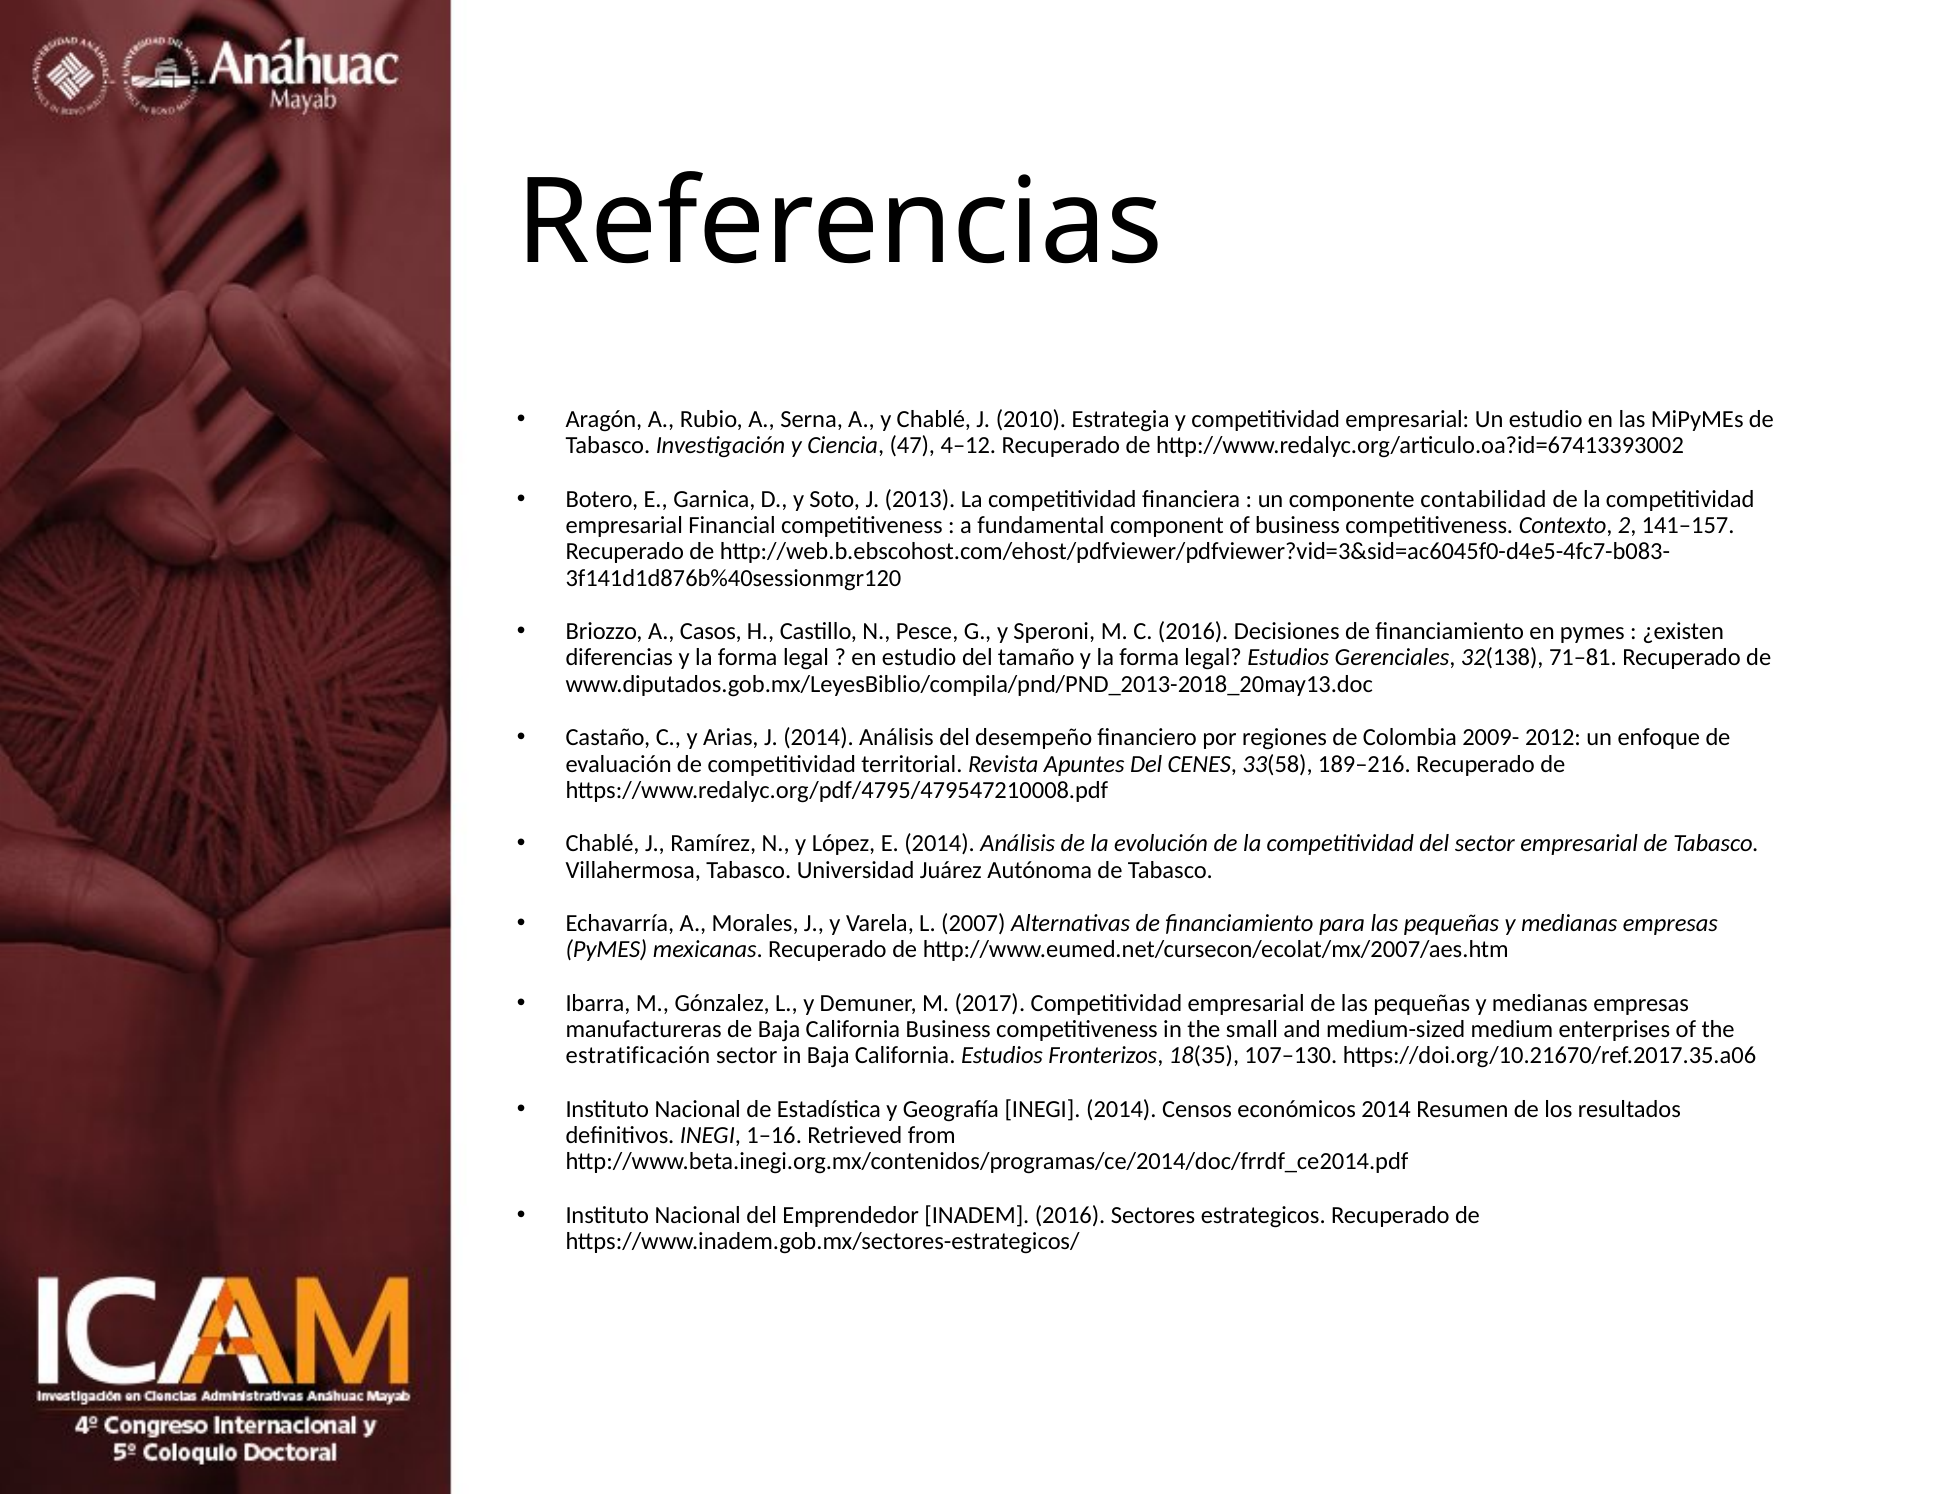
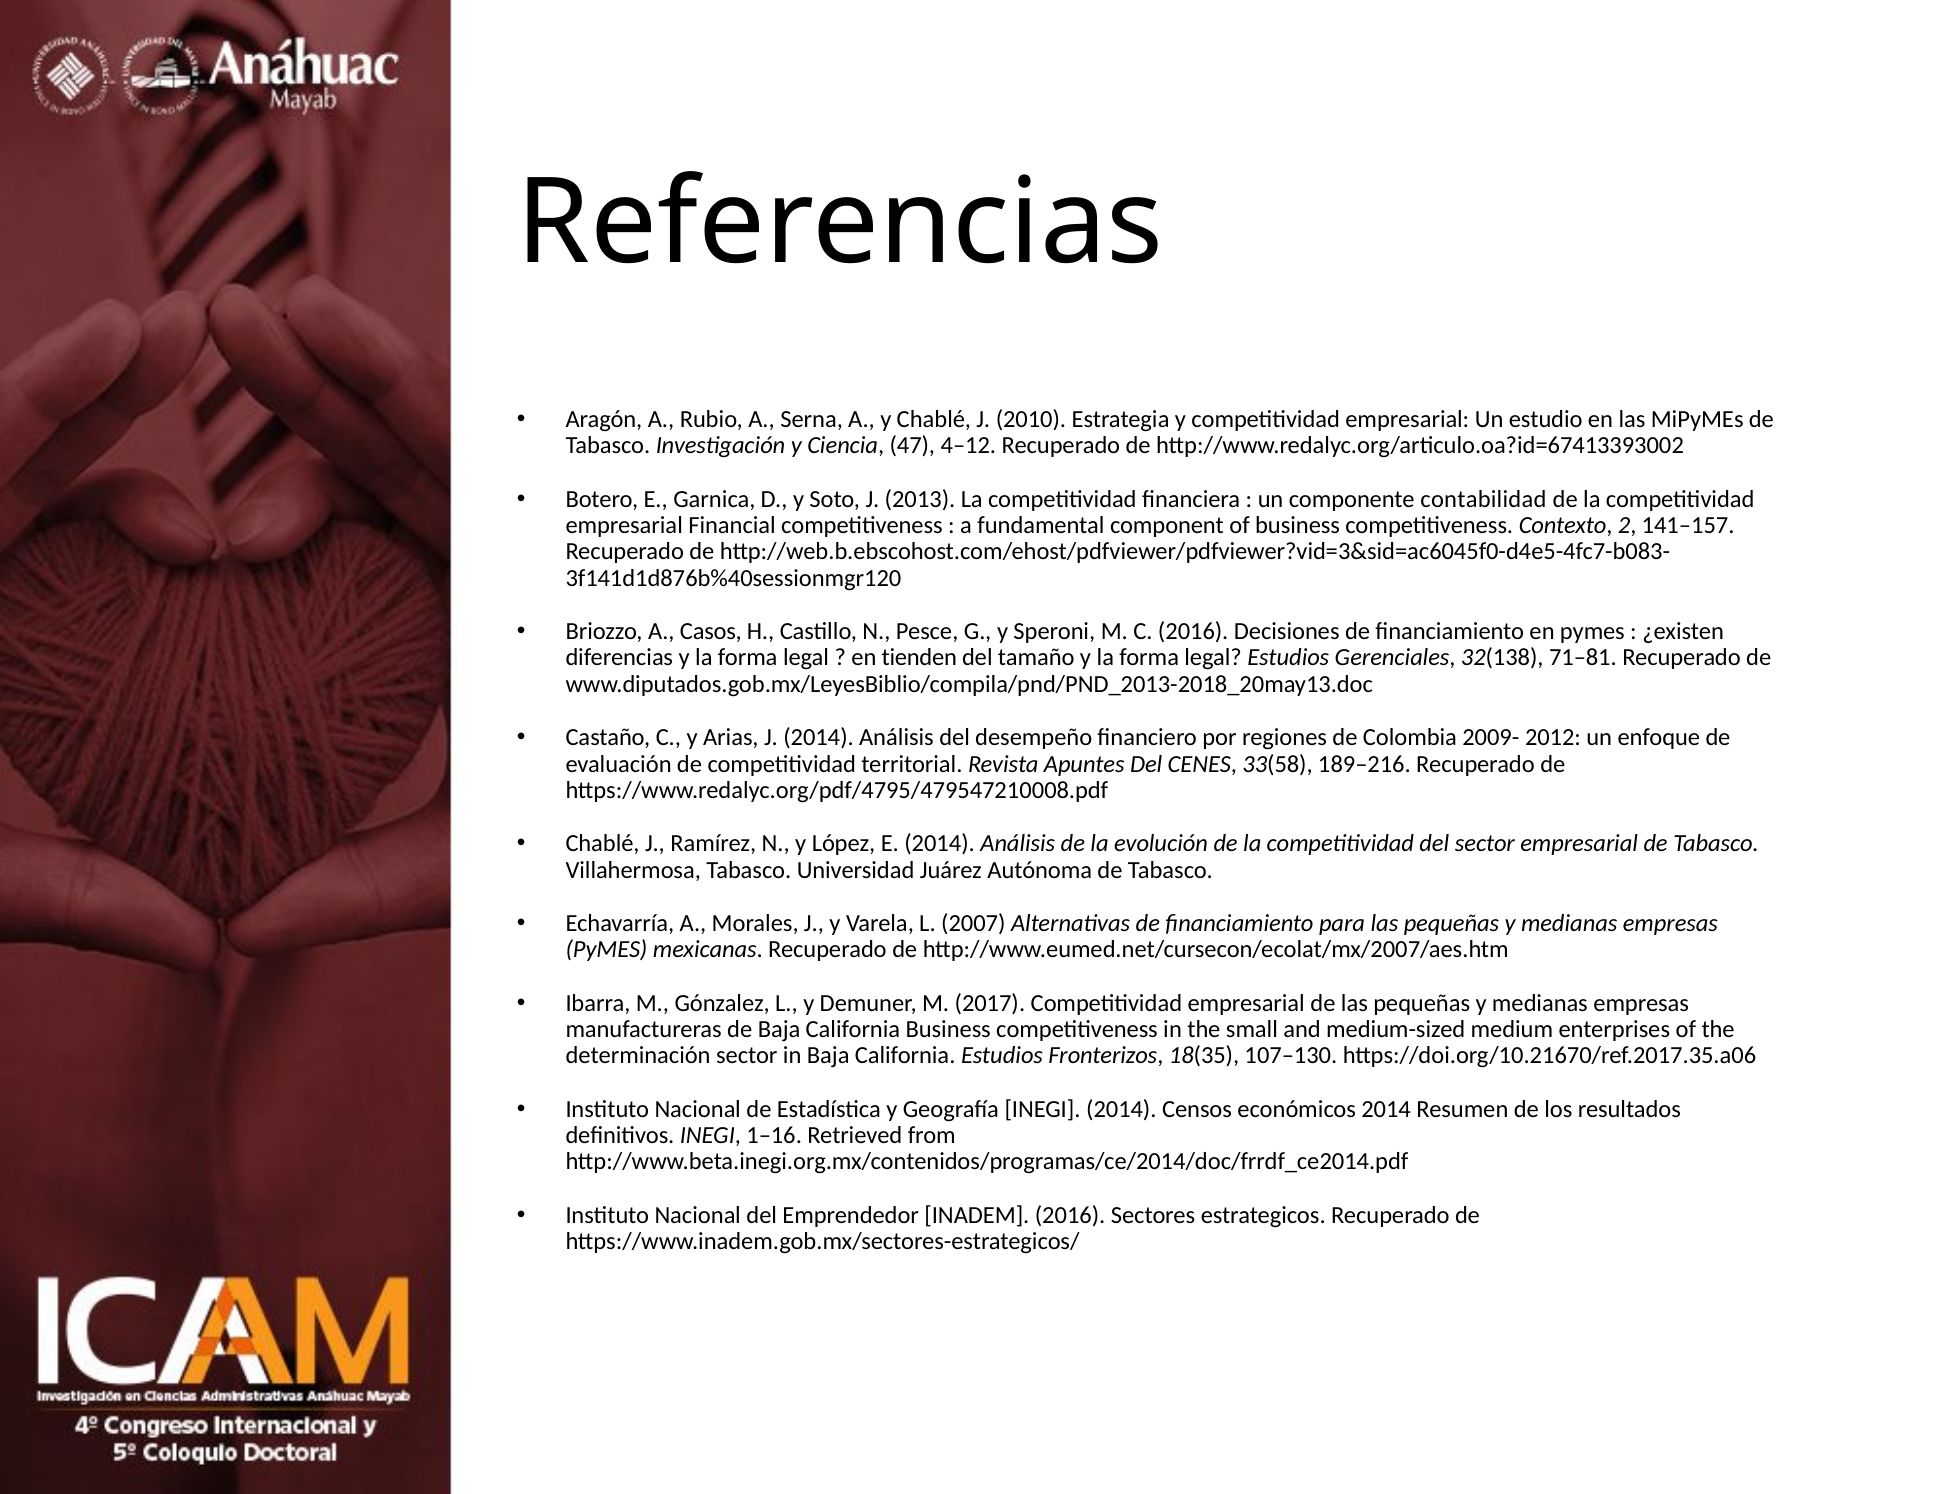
en estudio: estudio -> tienden (919, 658)
estratificación: estratificación -> determinación (638, 1055)
